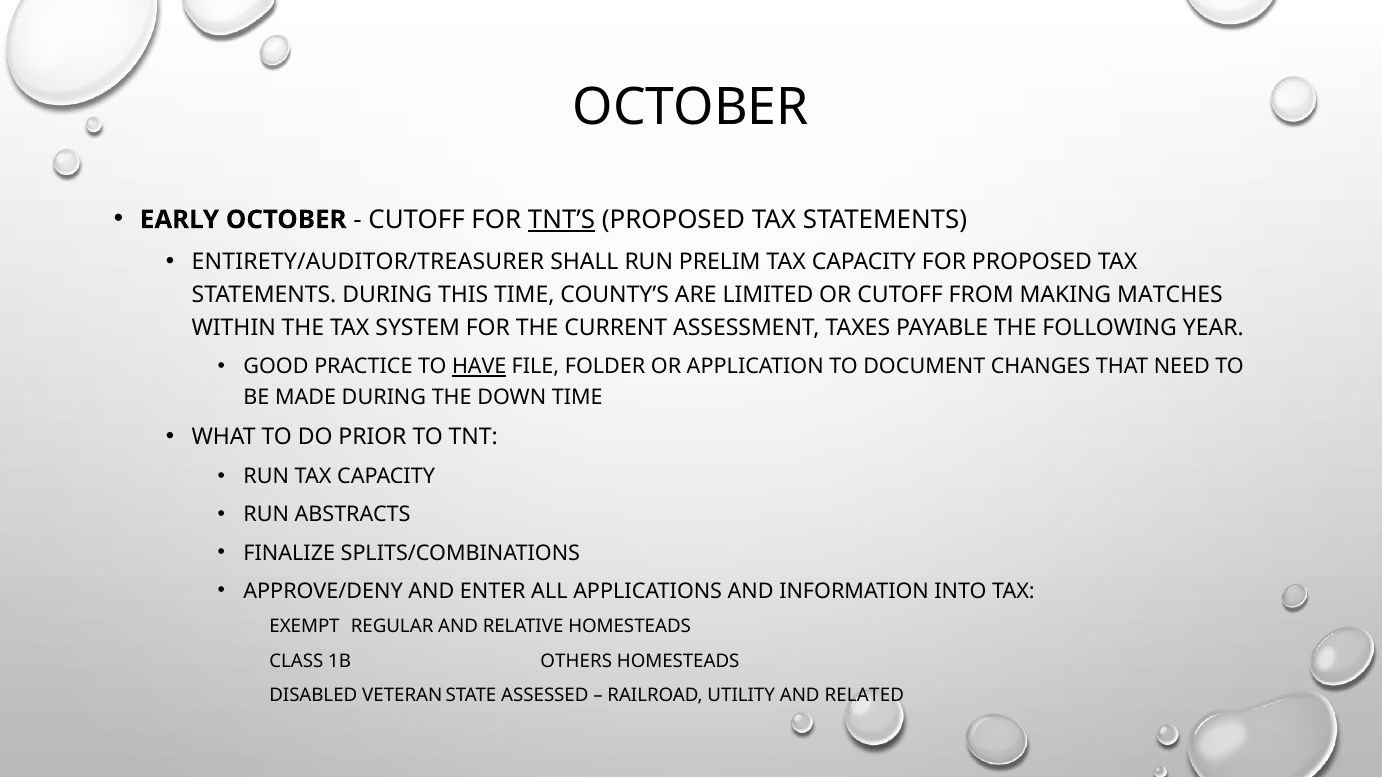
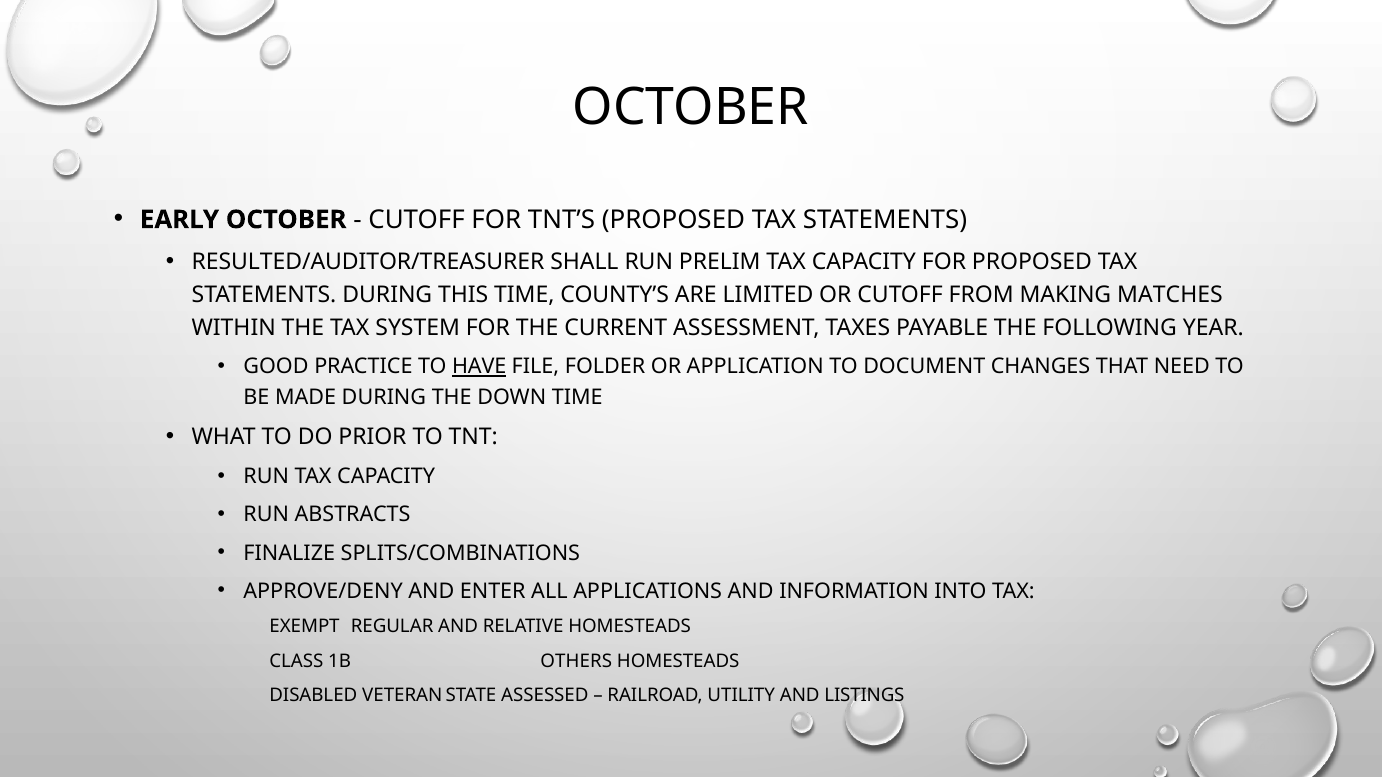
TNT’S underline: present -> none (562, 220)
ENTIRETY/AUDITOR/TREASURER: ENTIRETY/AUDITOR/TREASURER -> RESULTED/AUDITOR/TREASURER (368, 262)
RELATED: RELATED -> LISTINGS (864, 695)
